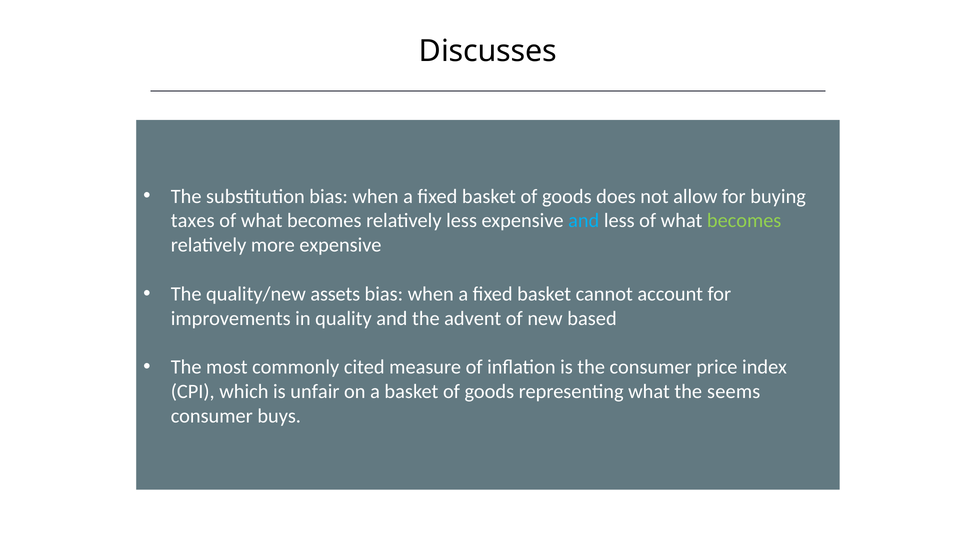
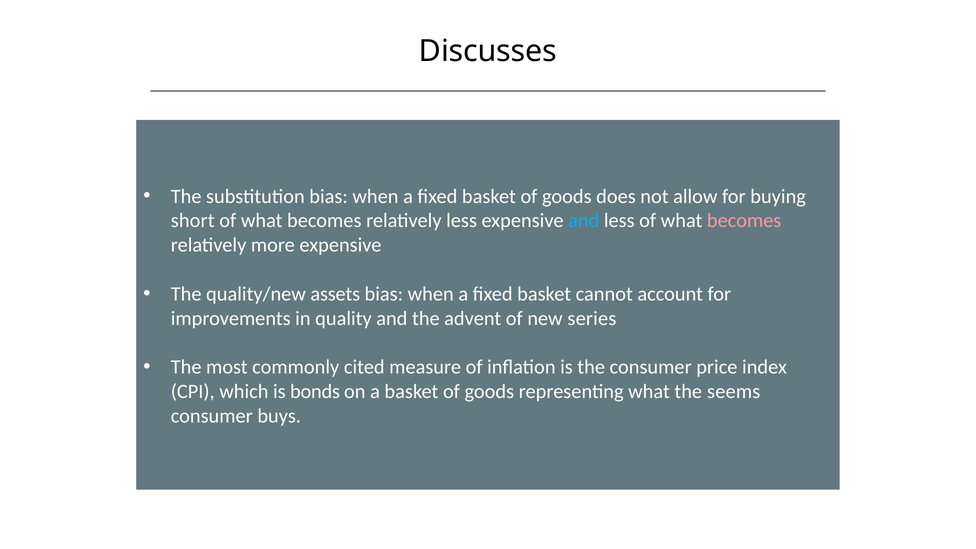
taxes: taxes -> short (193, 221)
becomes colour: light green -> pink (744, 221)
based: based -> series (592, 318)
unfair: unfair -> bonds (315, 392)
